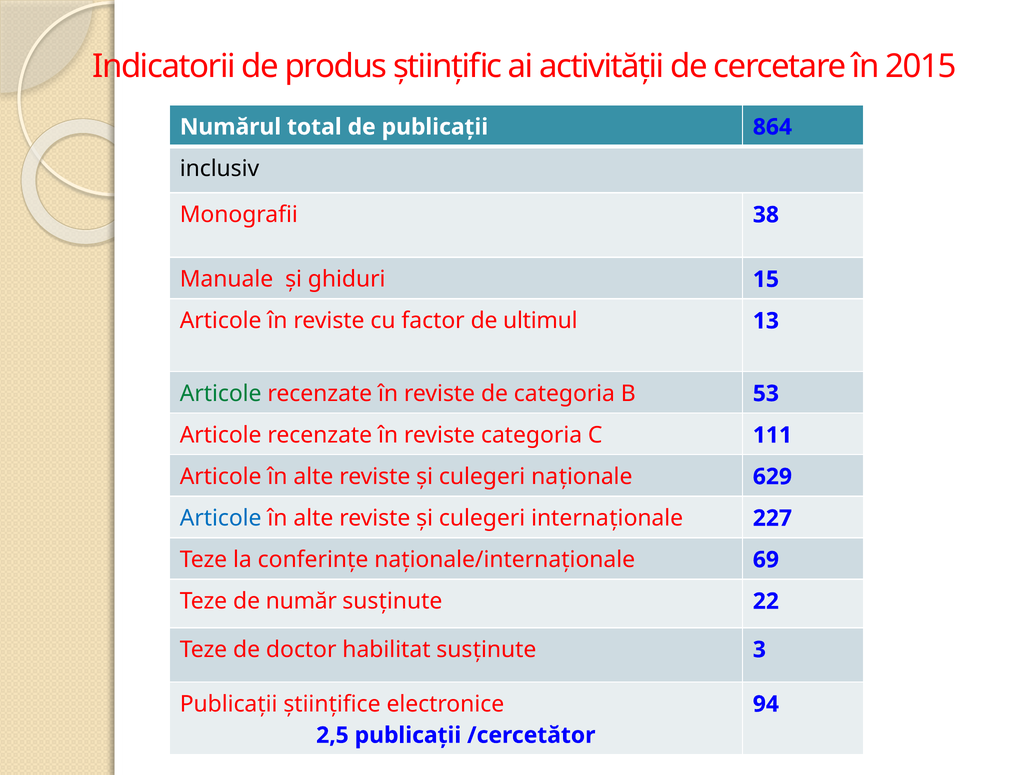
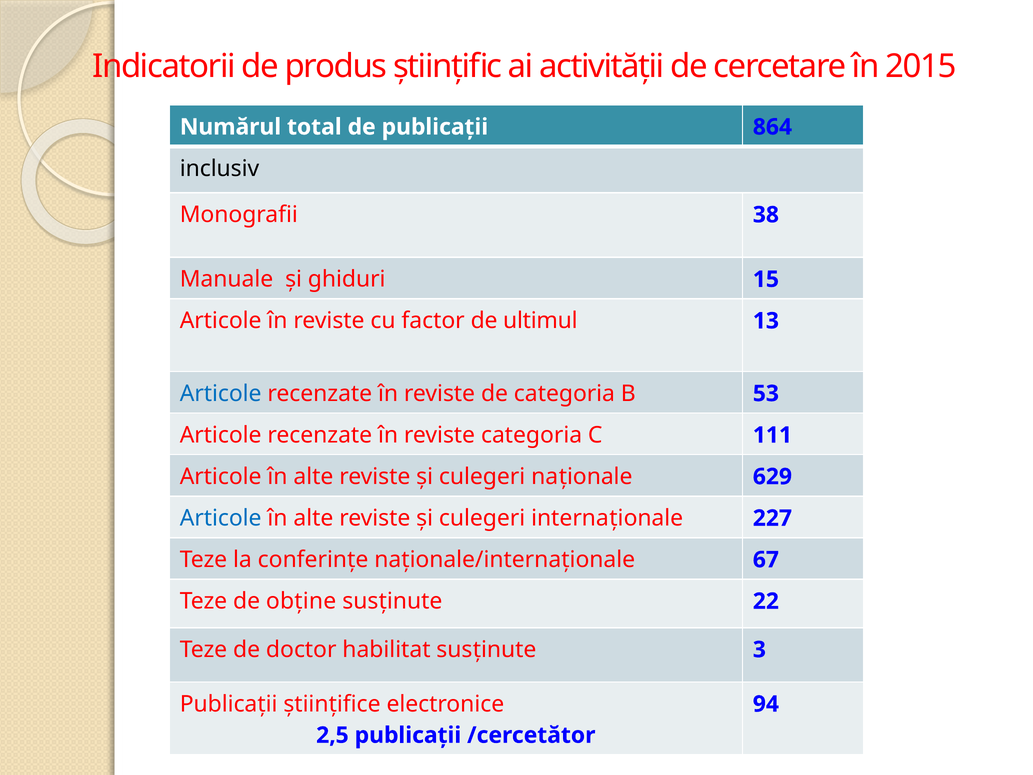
Articole colour: green -> blue (221, 393)
69: 69 -> 67 (766, 560)
număr: număr -> obține (301, 601)
